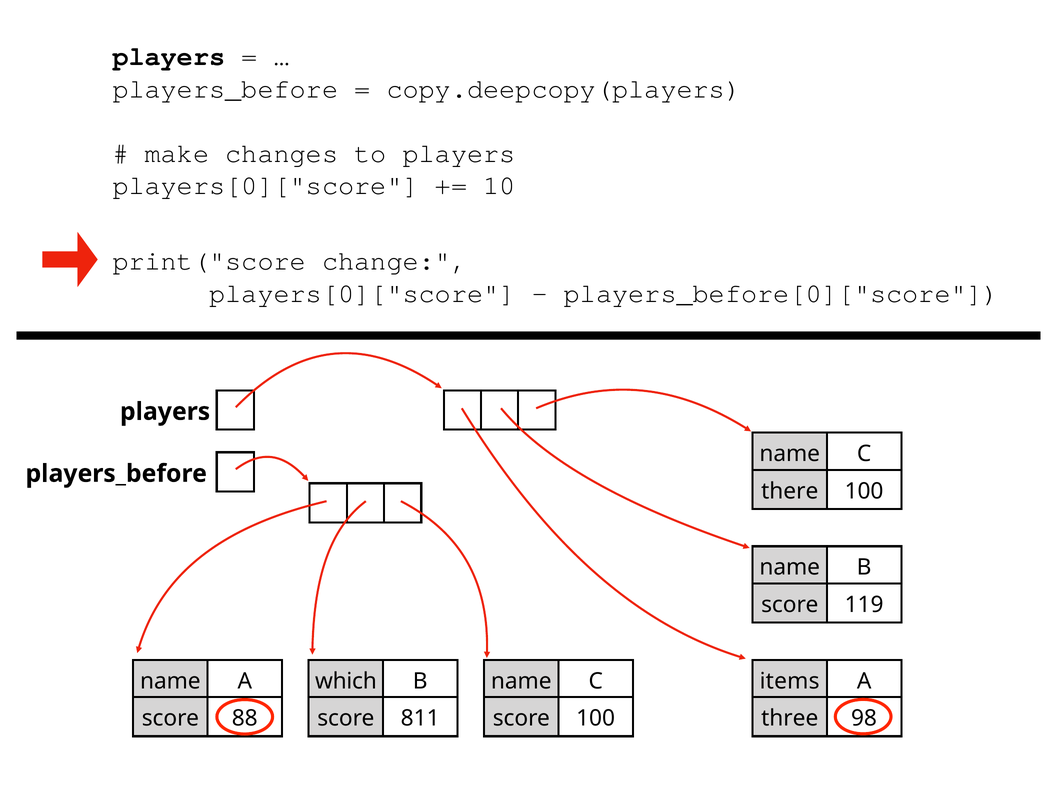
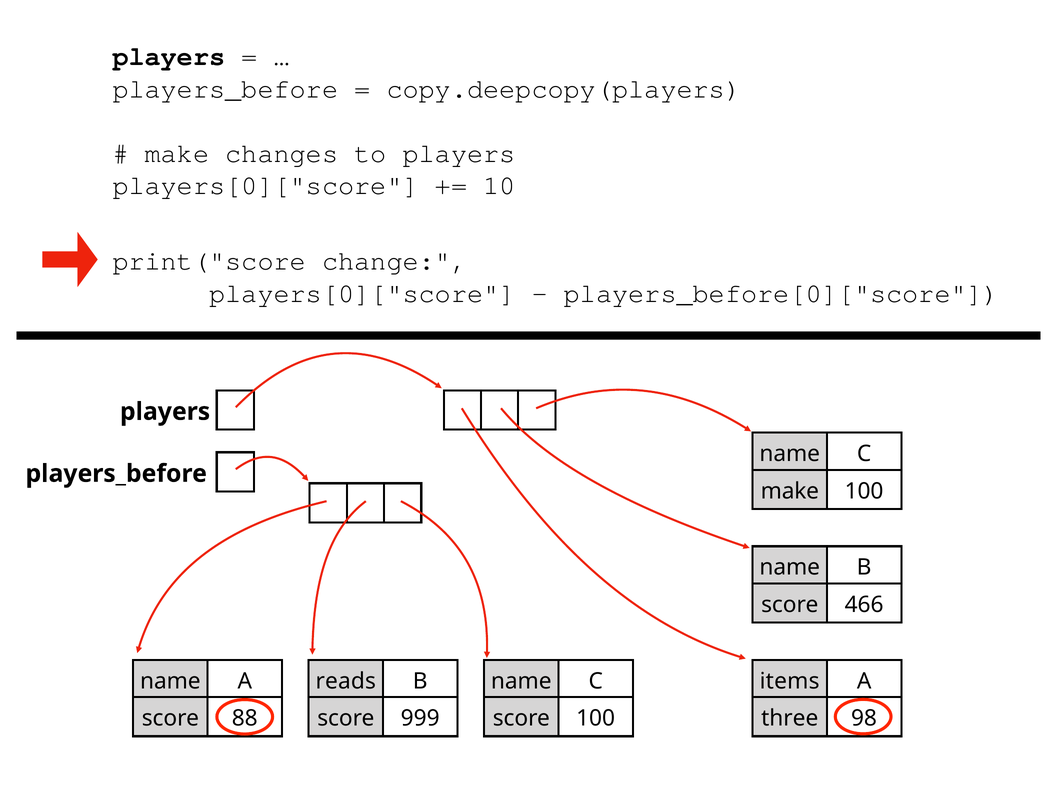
there: there -> make (790, 491)
119: 119 -> 466 (864, 604)
which: which -> reads (346, 681)
811: 811 -> 999 (420, 718)
